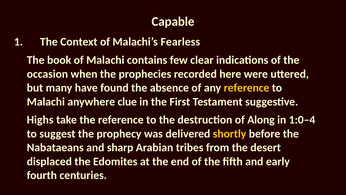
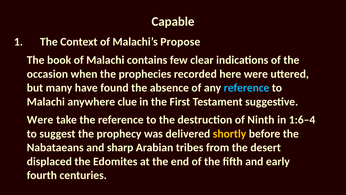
Fearless: Fearless -> Propose (180, 42)
reference colour: yellow -> light blue (247, 88)
Highs: Highs -> Were (40, 120)
Along: Along -> Ninth (261, 120)
1:0–4: 1:0–4 -> 1:6–4 (302, 120)
